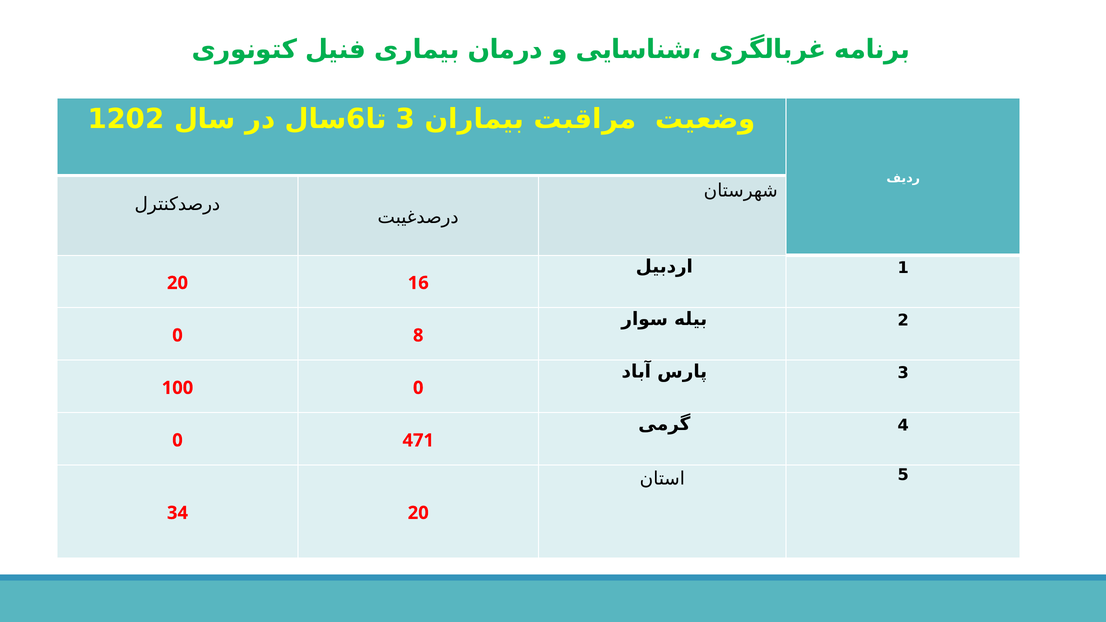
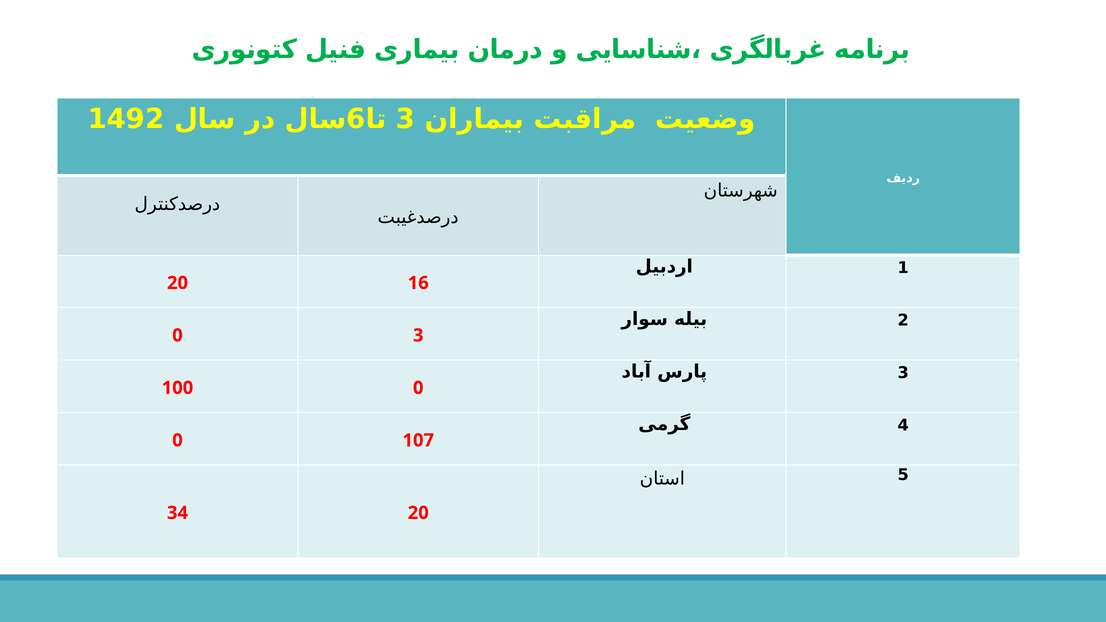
1202: 1202 -> 1492 (126, 119)
0 8: 8 -> 3 (418, 335)
471: 471 -> 107 (418, 440)
